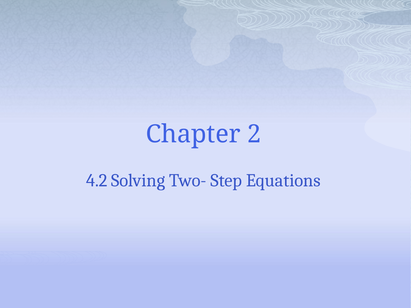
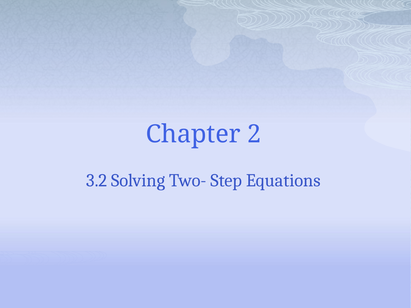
4.2: 4.2 -> 3.2 (97, 181)
